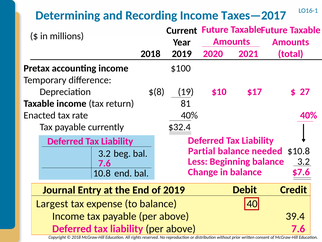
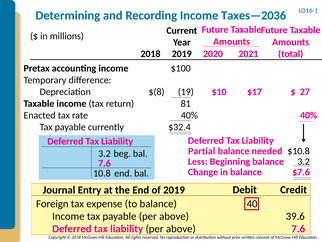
Taxes—2017: Taxes—2017 -> Taxes—2036 (254, 15)
Largest: Largest -> Foreign (52, 203)
39.4: 39.4 -> 39.6 (295, 216)
